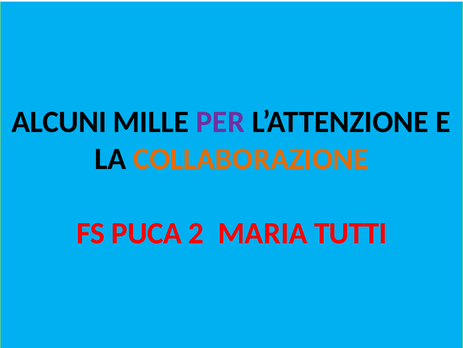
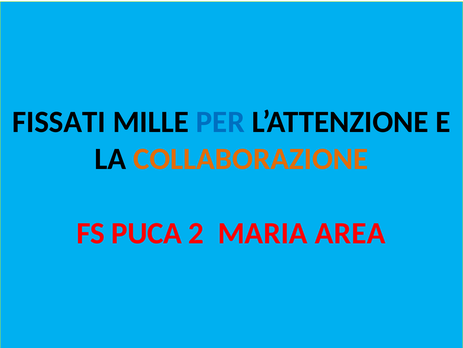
ALCUNI: ALCUNI -> FISSATI (59, 122)
PER colour: purple -> blue (220, 122)
TUTTI: TUTTI -> AREA (350, 233)
